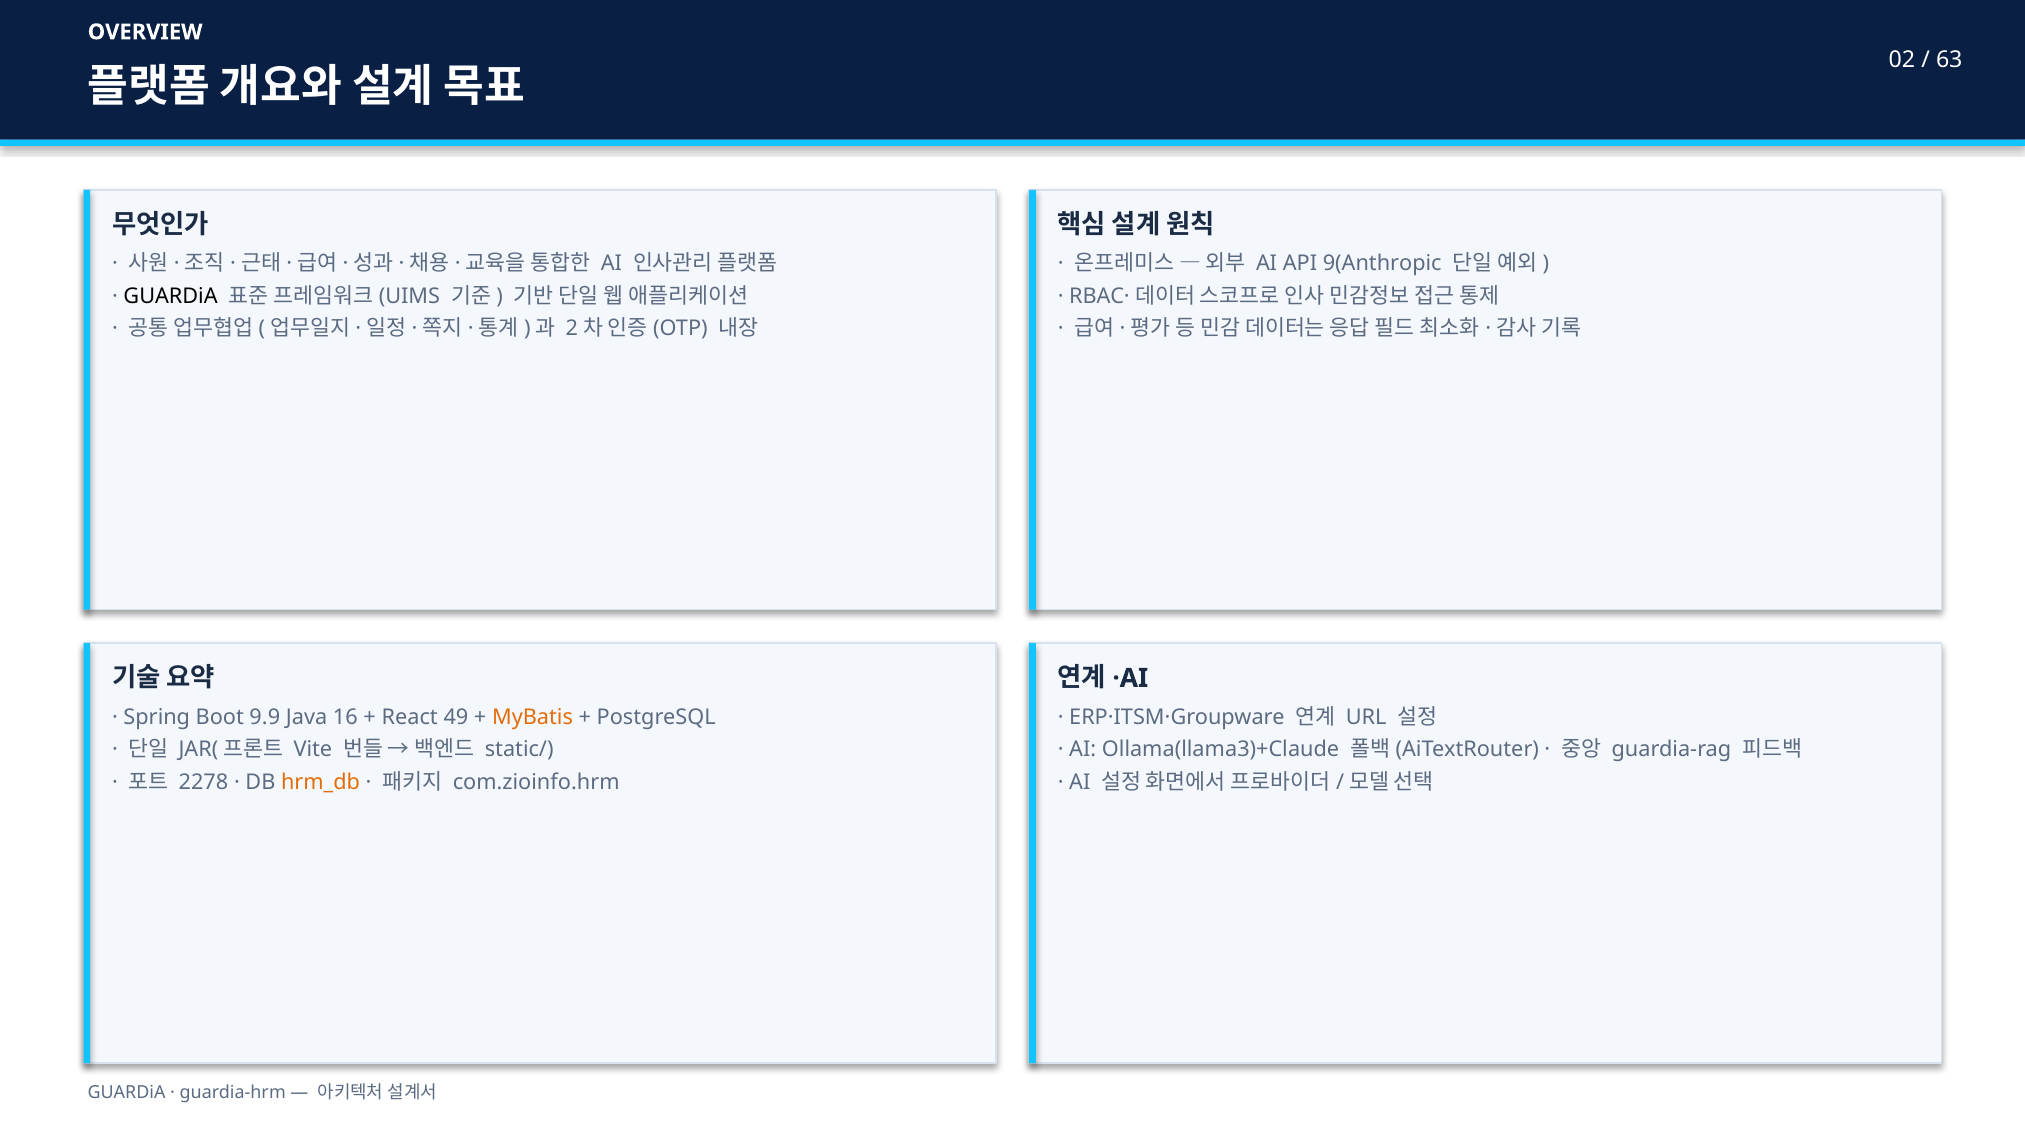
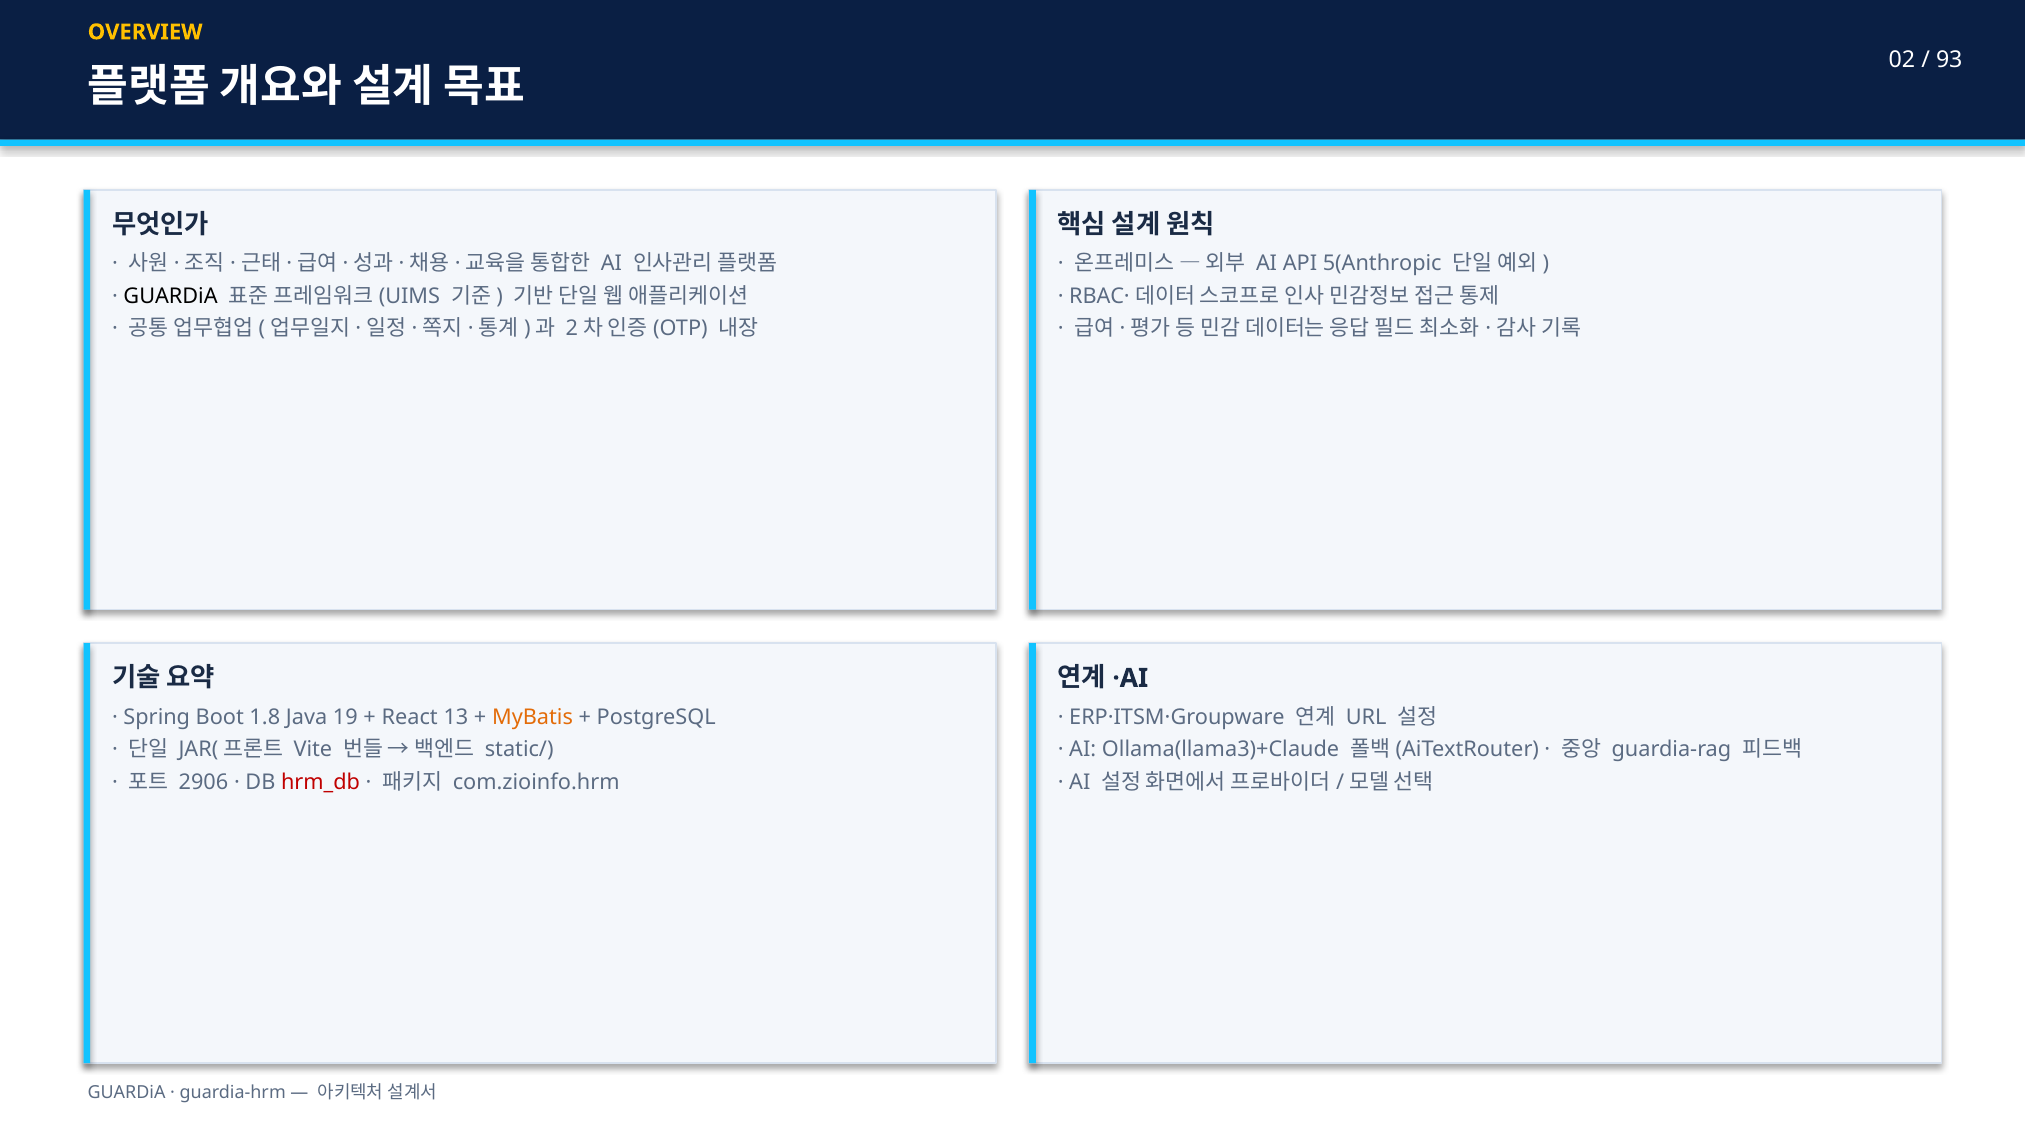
OVERVIEW colour: white -> yellow (145, 32)
63: 63 -> 93 (1949, 60)
9(Anthropic: 9(Anthropic -> 5(Anthropic (1382, 264)
9.9: 9.9 -> 1.8 (265, 717)
16: 16 -> 19 (345, 717)
49: 49 -> 13 (456, 717)
2278: 2278 -> 2906 (203, 782)
hrm_db colour: orange -> red (321, 782)
